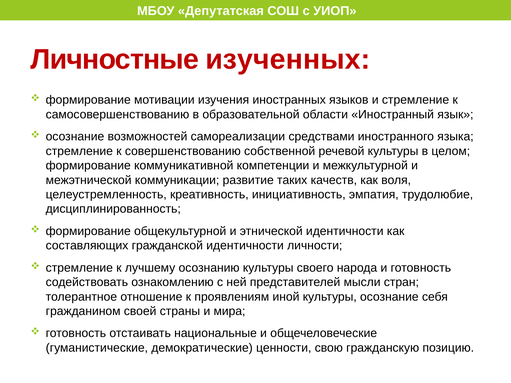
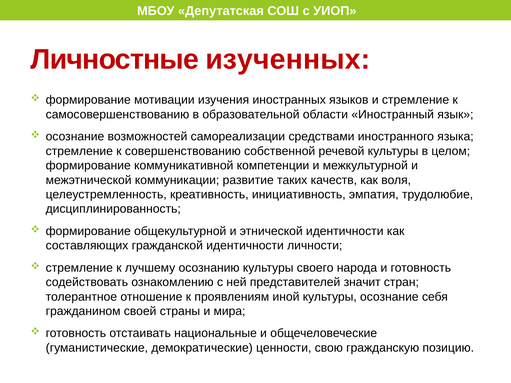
мысли: мысли -> значит (362, 282)
